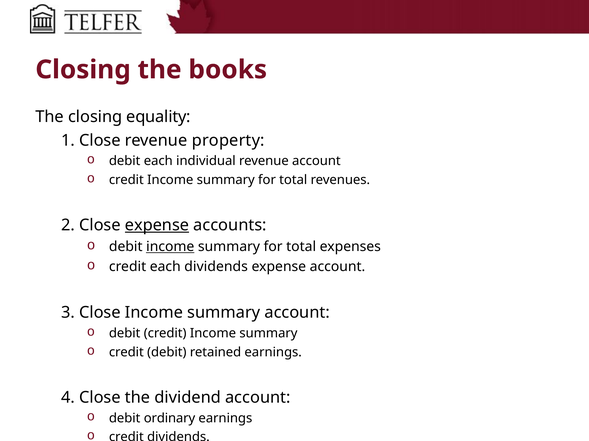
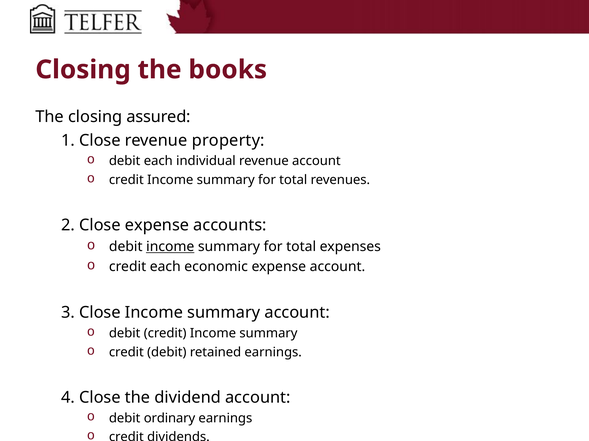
equality: equality -> assured (159, 117)
expense underline: present -> none (157, 226)
each dividends: dividends -> economic (216, 267)
